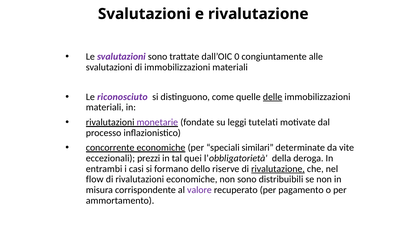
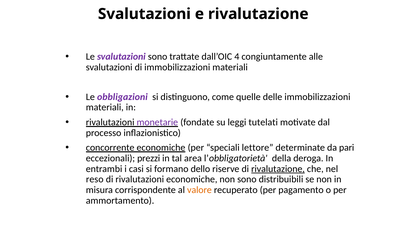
0: 0 -> 4 (237, 57)
riconosciuto: riconosciuto -> obbligazioni (122, 97)
delle underline: present -> none (273, 97)
similari: similari -> lettore (258, 148)
vite: vite -> pari (347, 148)
quei: quei -> area (193, 158)
flow: flow -> reso (95, 179)
valore colour: purple -> orange (199, 190)
